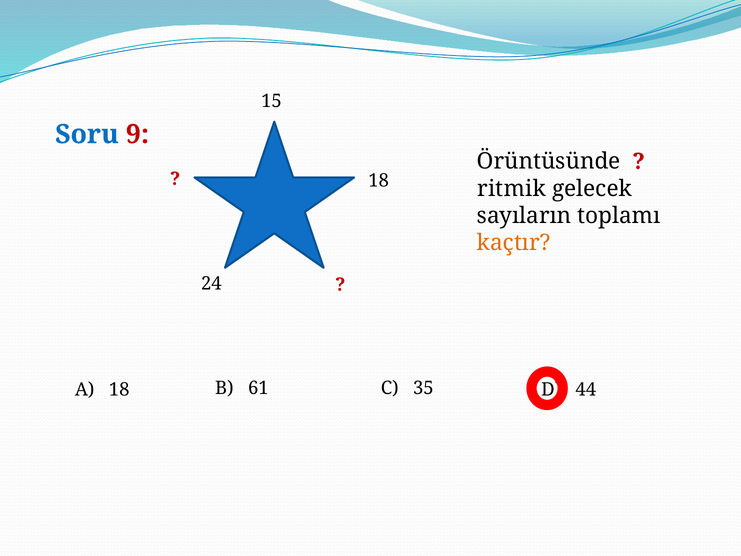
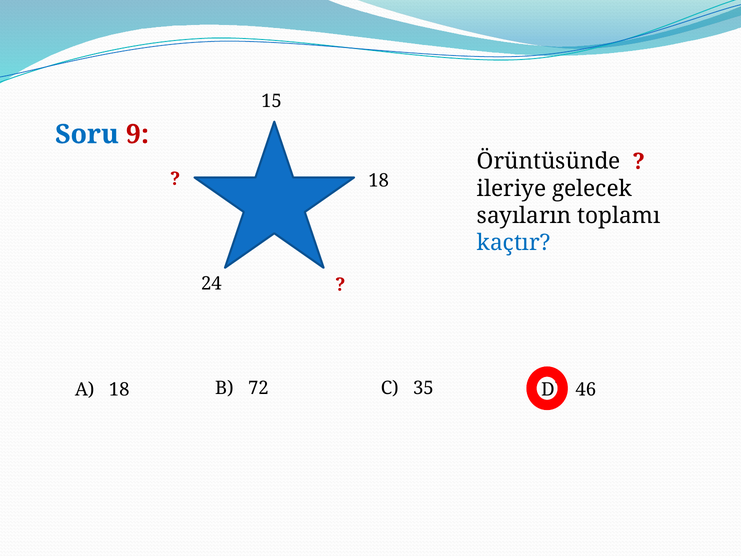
ritmik: ritmik -> ileriye (512, 189)
kaçtır colour: orange -> blue (514, 243)
44: 44 -> 46 (586, 389)
61: 61 -> 72 (258, 388)
